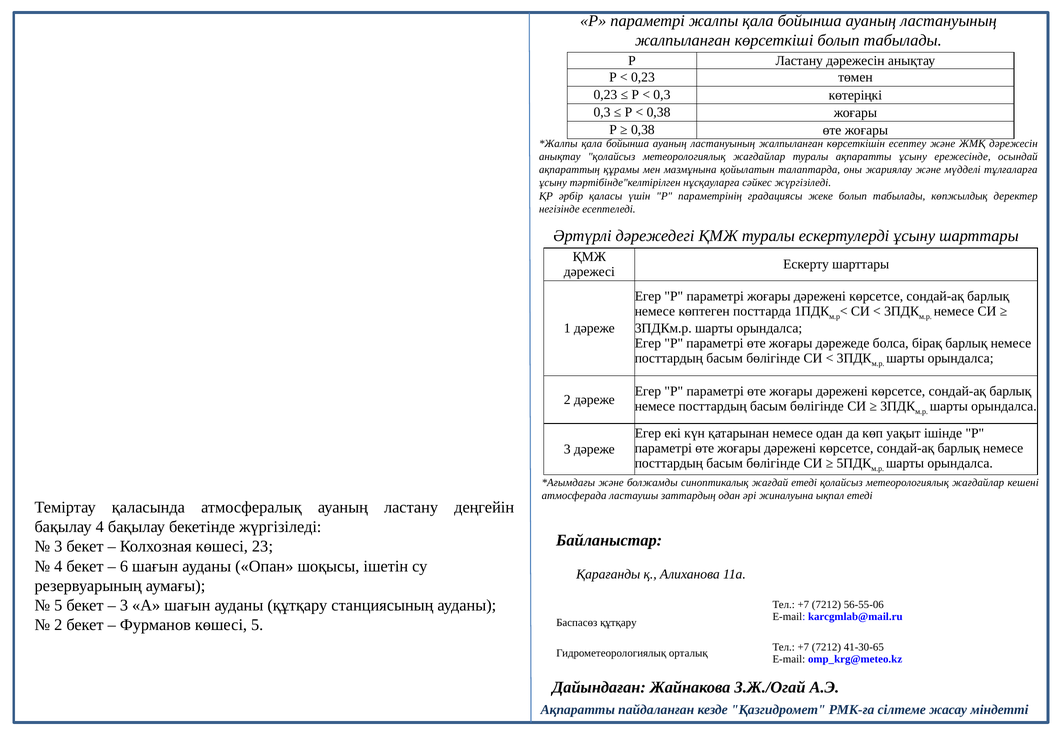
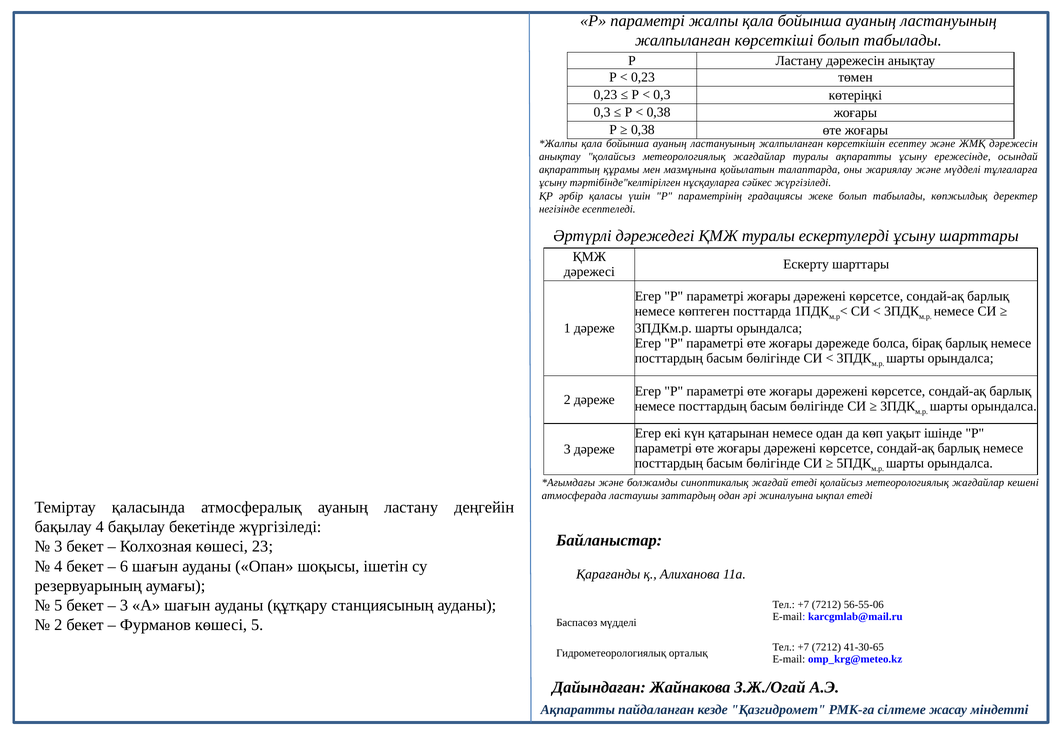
Баспасөз құтқару: құтқару -> мүдделі (618, 623)
